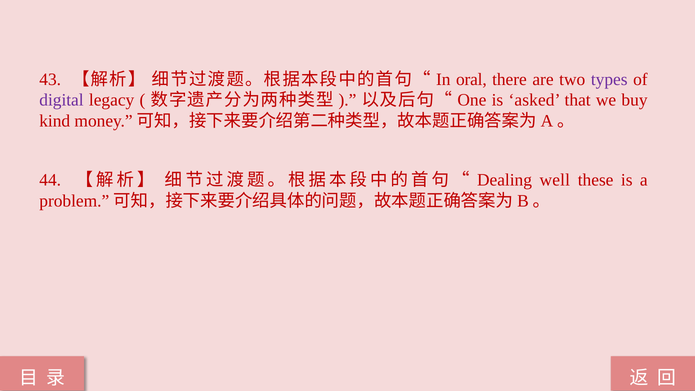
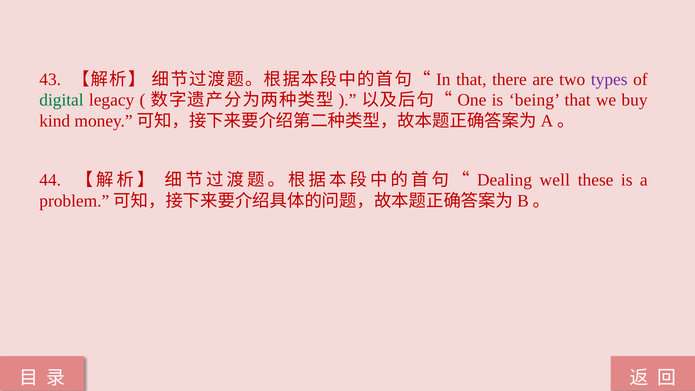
oral: oral -> that (471, 79)
digital colour: purple -> green (61, 100)
asked: asked -> being (534, 100)
